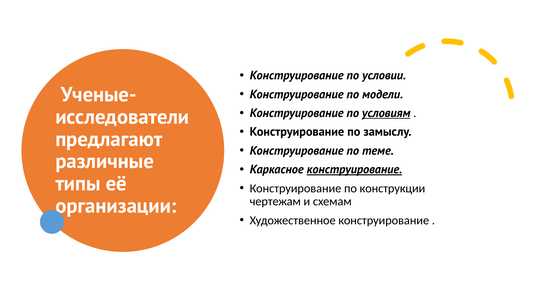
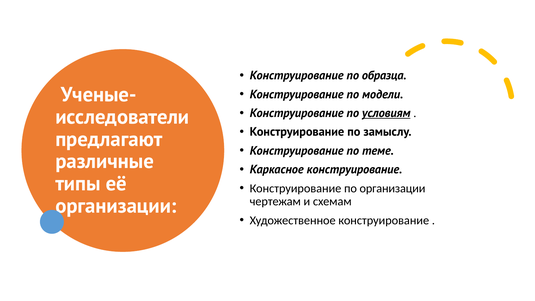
условии: условии -> образца (384, 76)
конструирование underline: present -> none (354, 170)
по конструкции: конструкции -> организации (392, 188)
